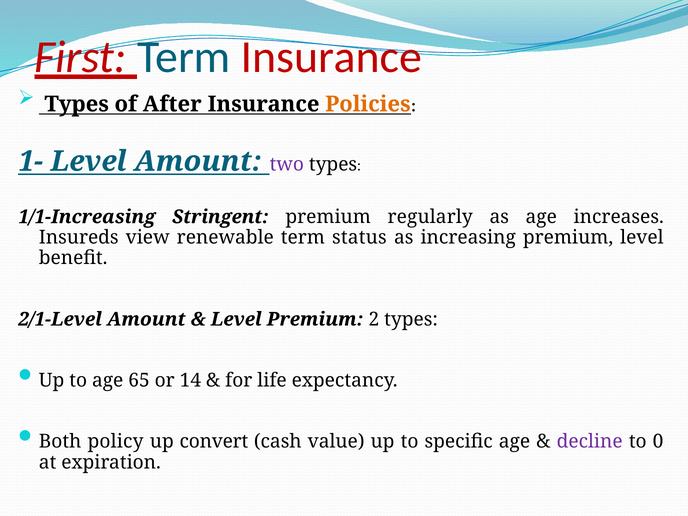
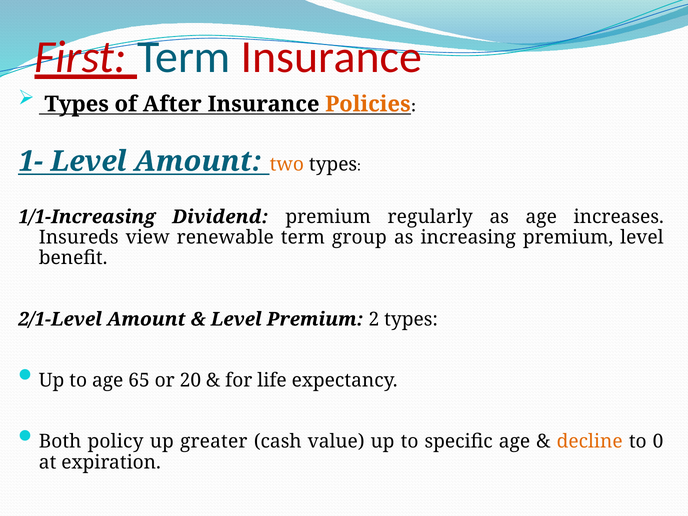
two colour: purple -> orange (287, 164)
Stringent: Stringent -> Dividend (220, 217)
status: status -> group (359, 238)
14: 14 -> 20 (190, 380)
convert: convert -> greater (214, 442)
decline colour: purple -> orange (590, 442)
